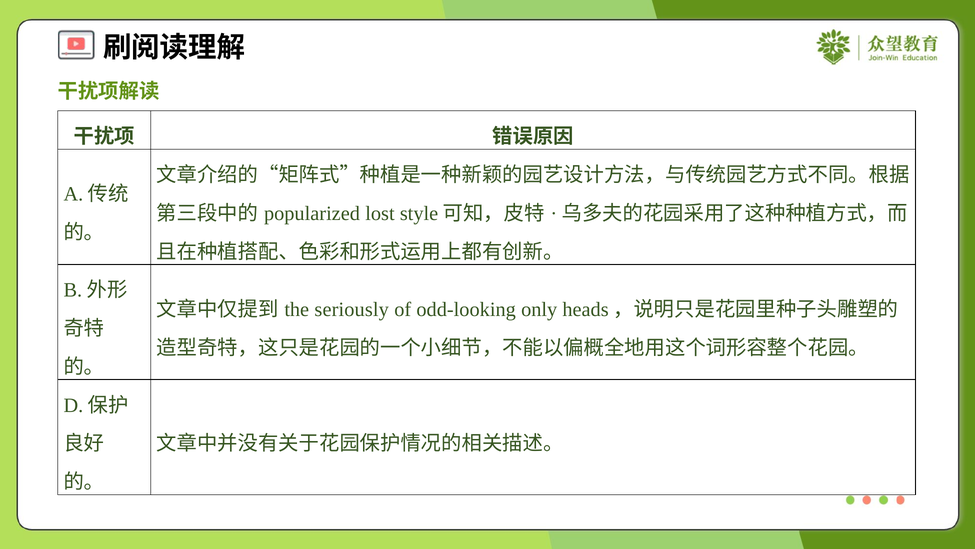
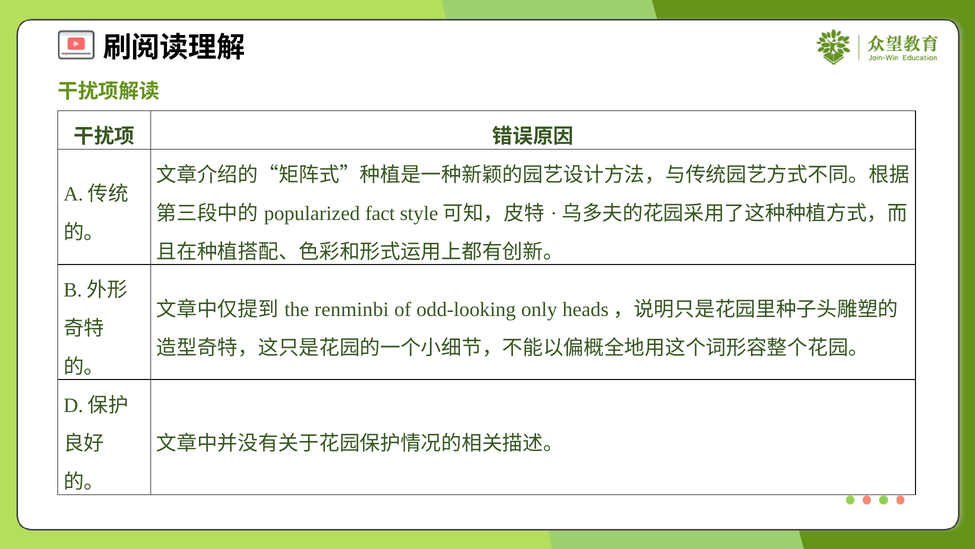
lost: lost -> fact (380, 213)
seriously: seriously -> renminbi (352, 309)
